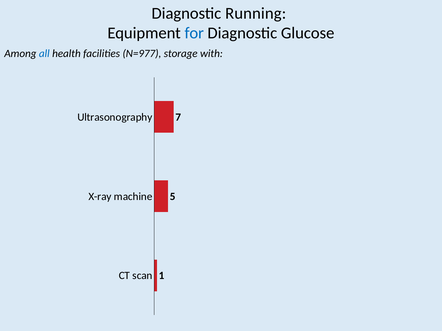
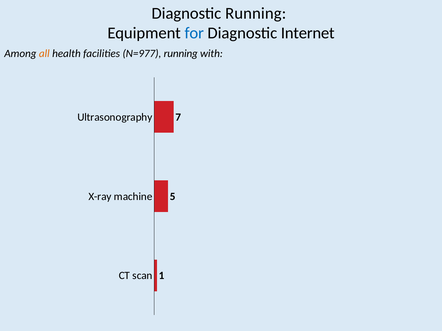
Glucose: Glucose -> Internet (308, 33)
all colour: blue -> orange (44, 54)
N=977 storage: storage -> running (181, 54)
